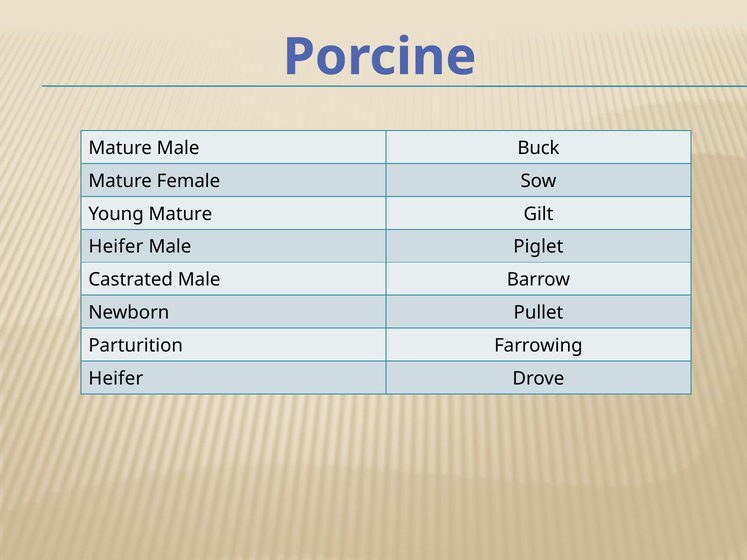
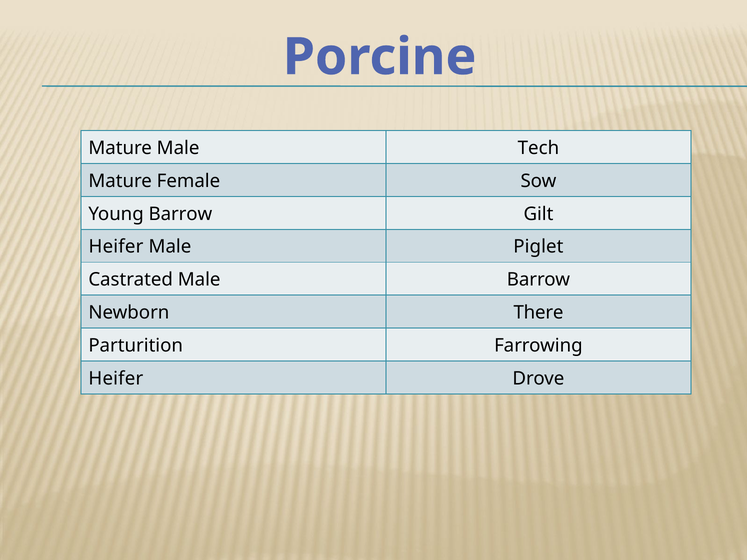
Buck: Buck -> Tech (538, 148)
Young Mature: Mature -> Barrow (180, 214)
Pullet: Pullet -> There (539, 313)
